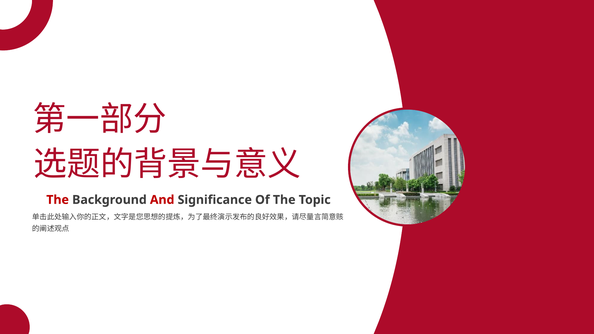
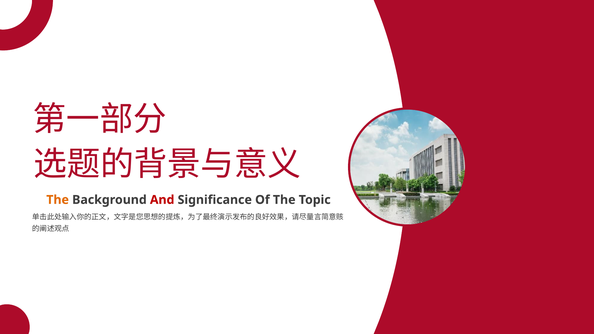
The colour: red -> orange (58, 200)
